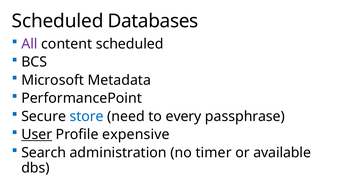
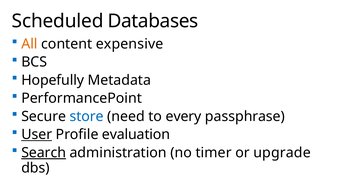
All colour: purple -> orange (29, 44)
content scheduled: scheduled -> expensive (130, 44)
Microsoft: Microsoft -> Hopefully (53, 80)
expensive: expensive -> evaluation (136, 134)
Search underline: none -> present (44, 152)
available: available -> upgrade (282, 152)
